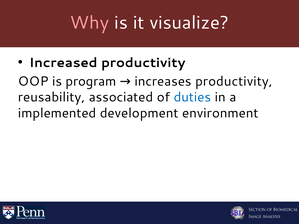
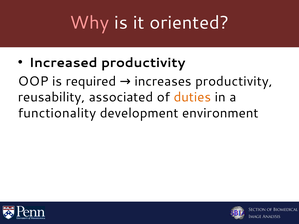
visualize: visualize -> oriented (189, 23)
program: program -> required (91, 81)
duties colour: blue -> orange (192, 97)
implemented: implemented -> functionality (57, 113)
